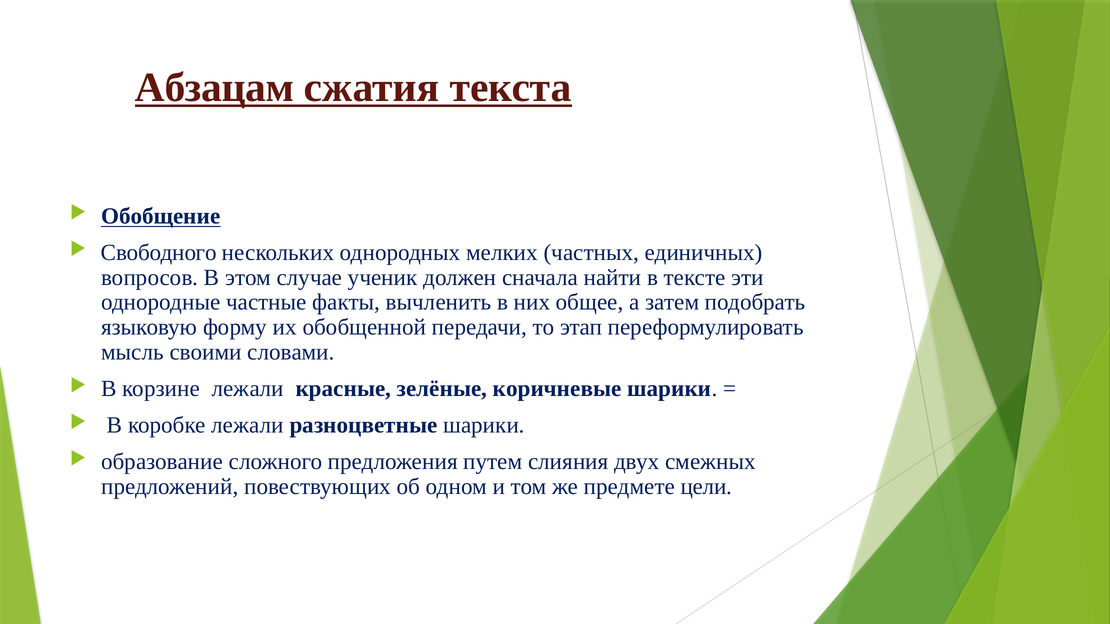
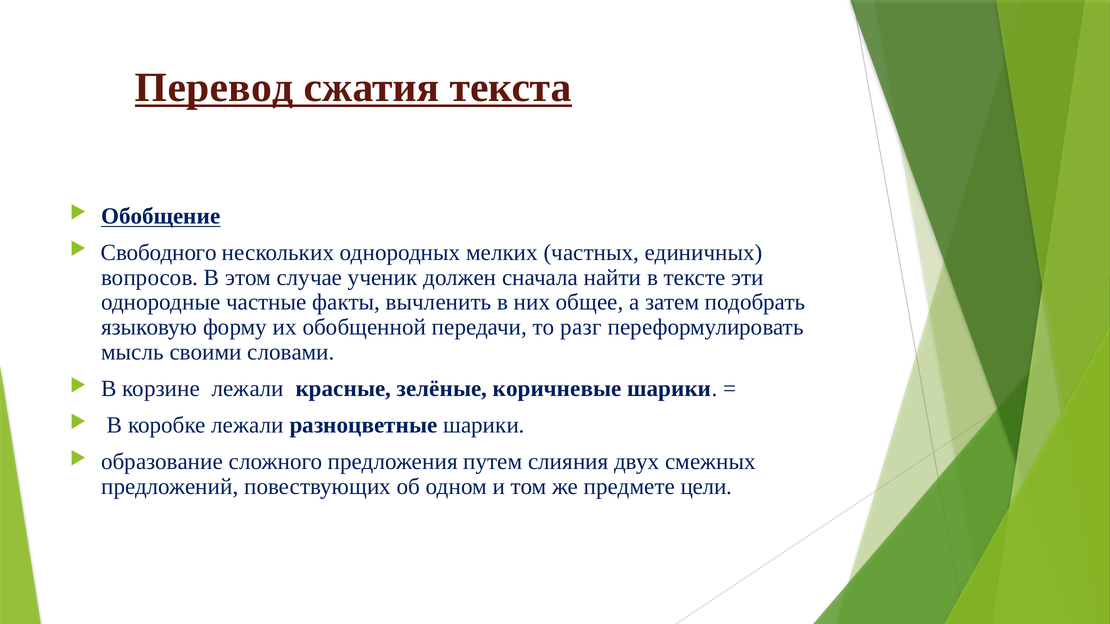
Абзацам: Абзацам -> Перевод (214, 88)
этап: этап -> разг (581, 327)
